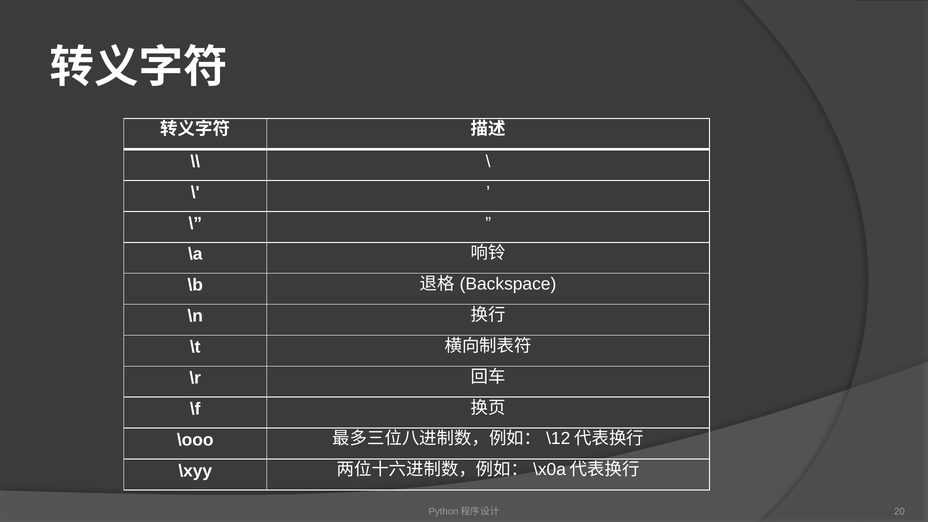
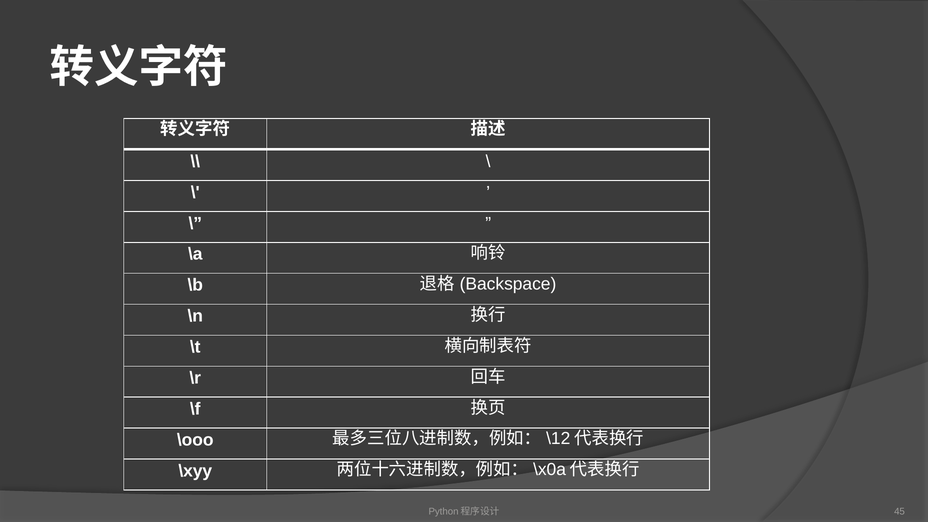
20: 20 -> 45 (900, 511)
